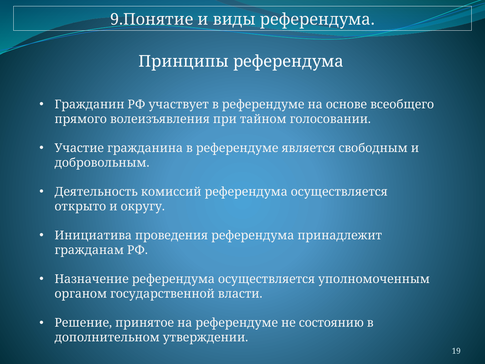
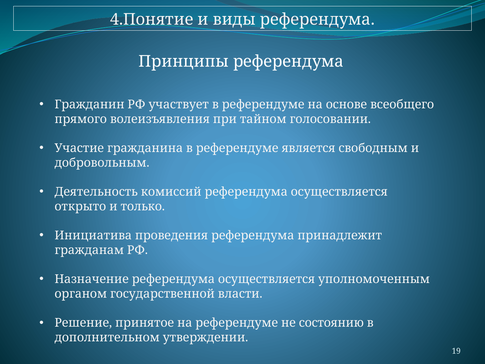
9.Понятие: 9.Понятие -> 4.Понятие (152, 19)
округу: округу -> только (143, 206)
